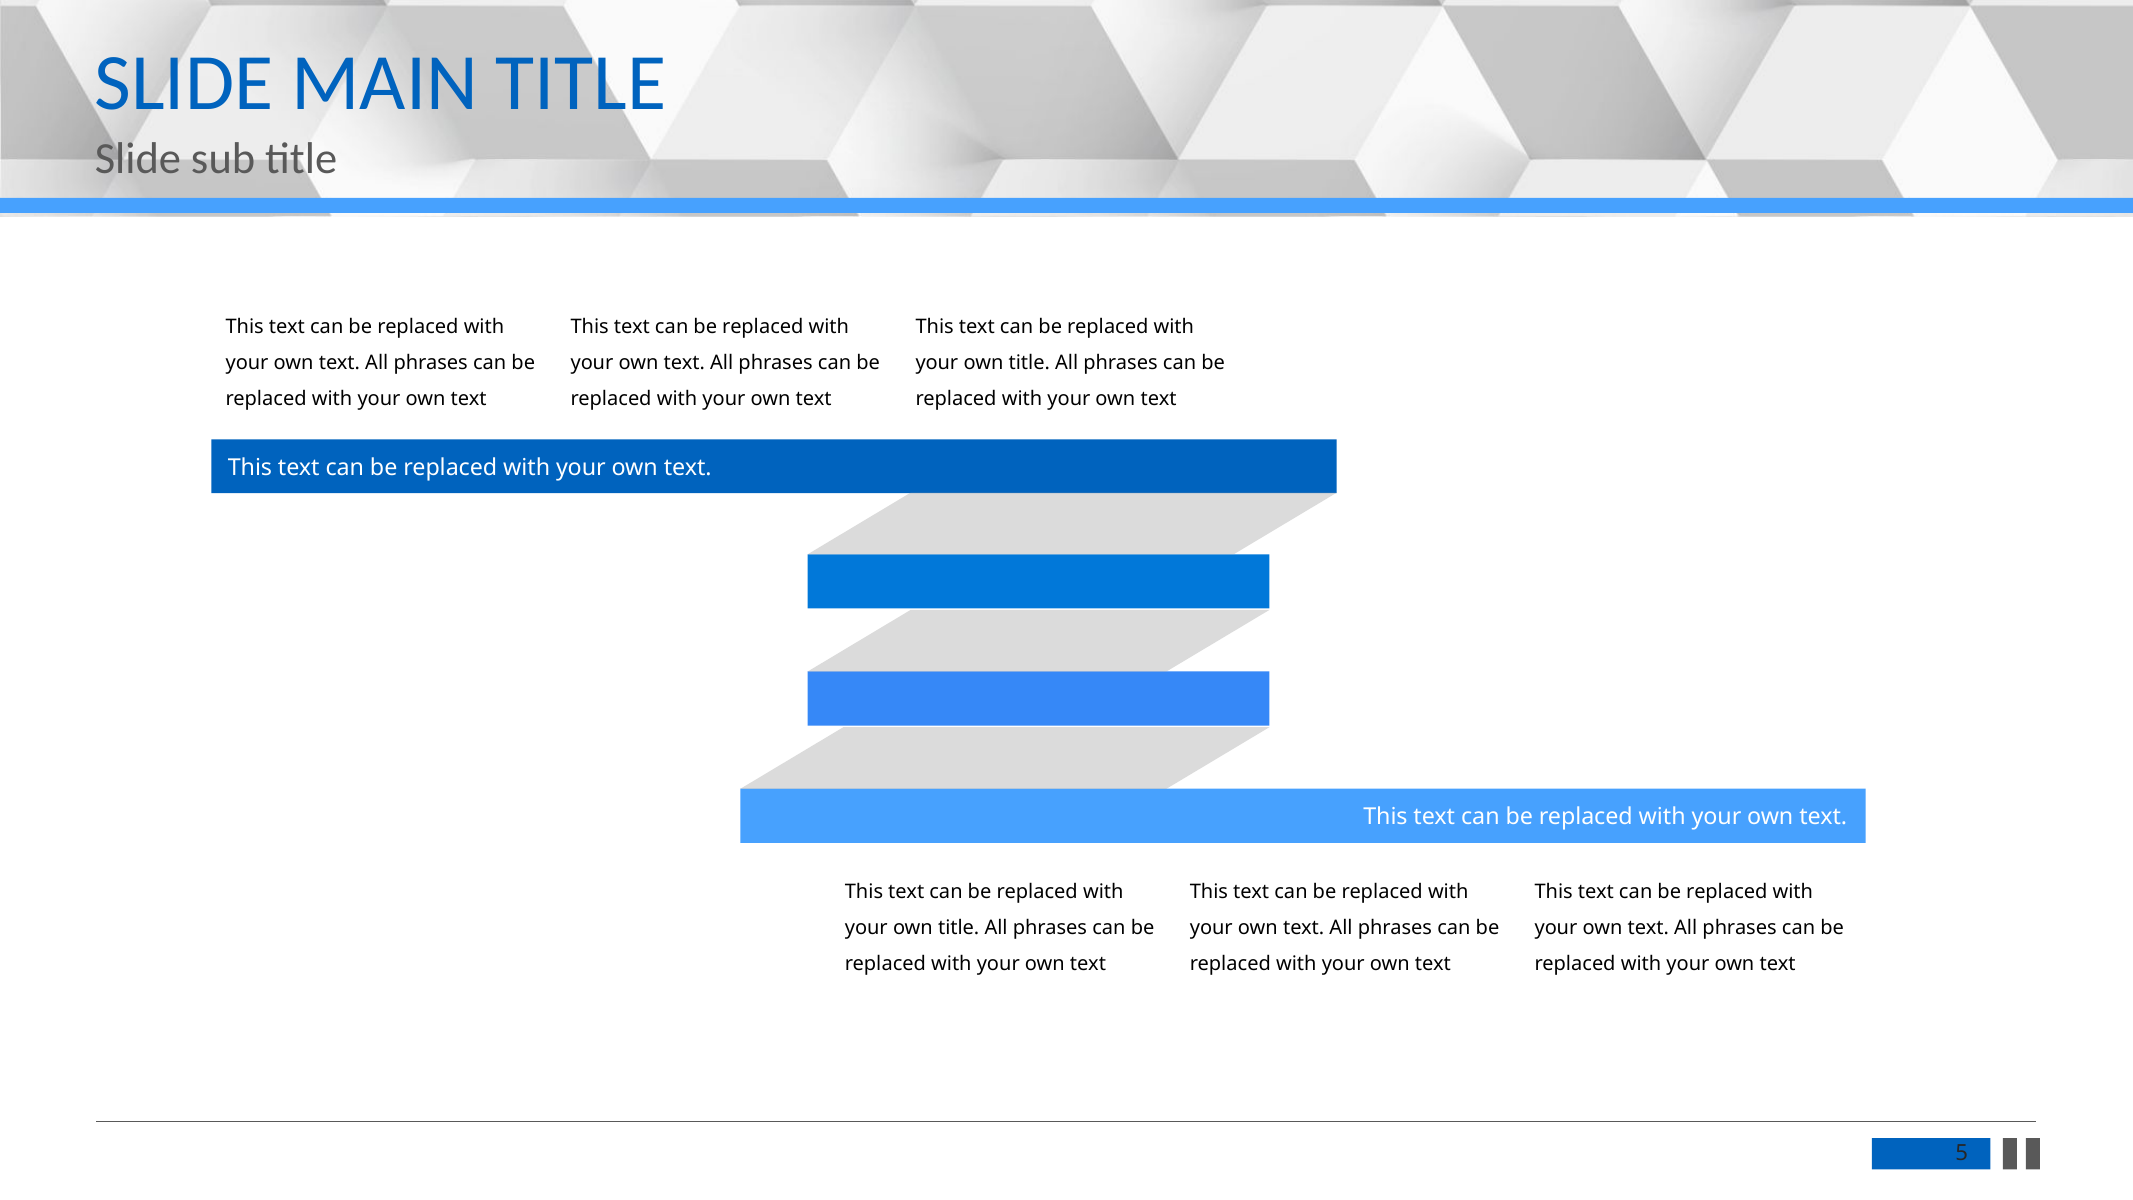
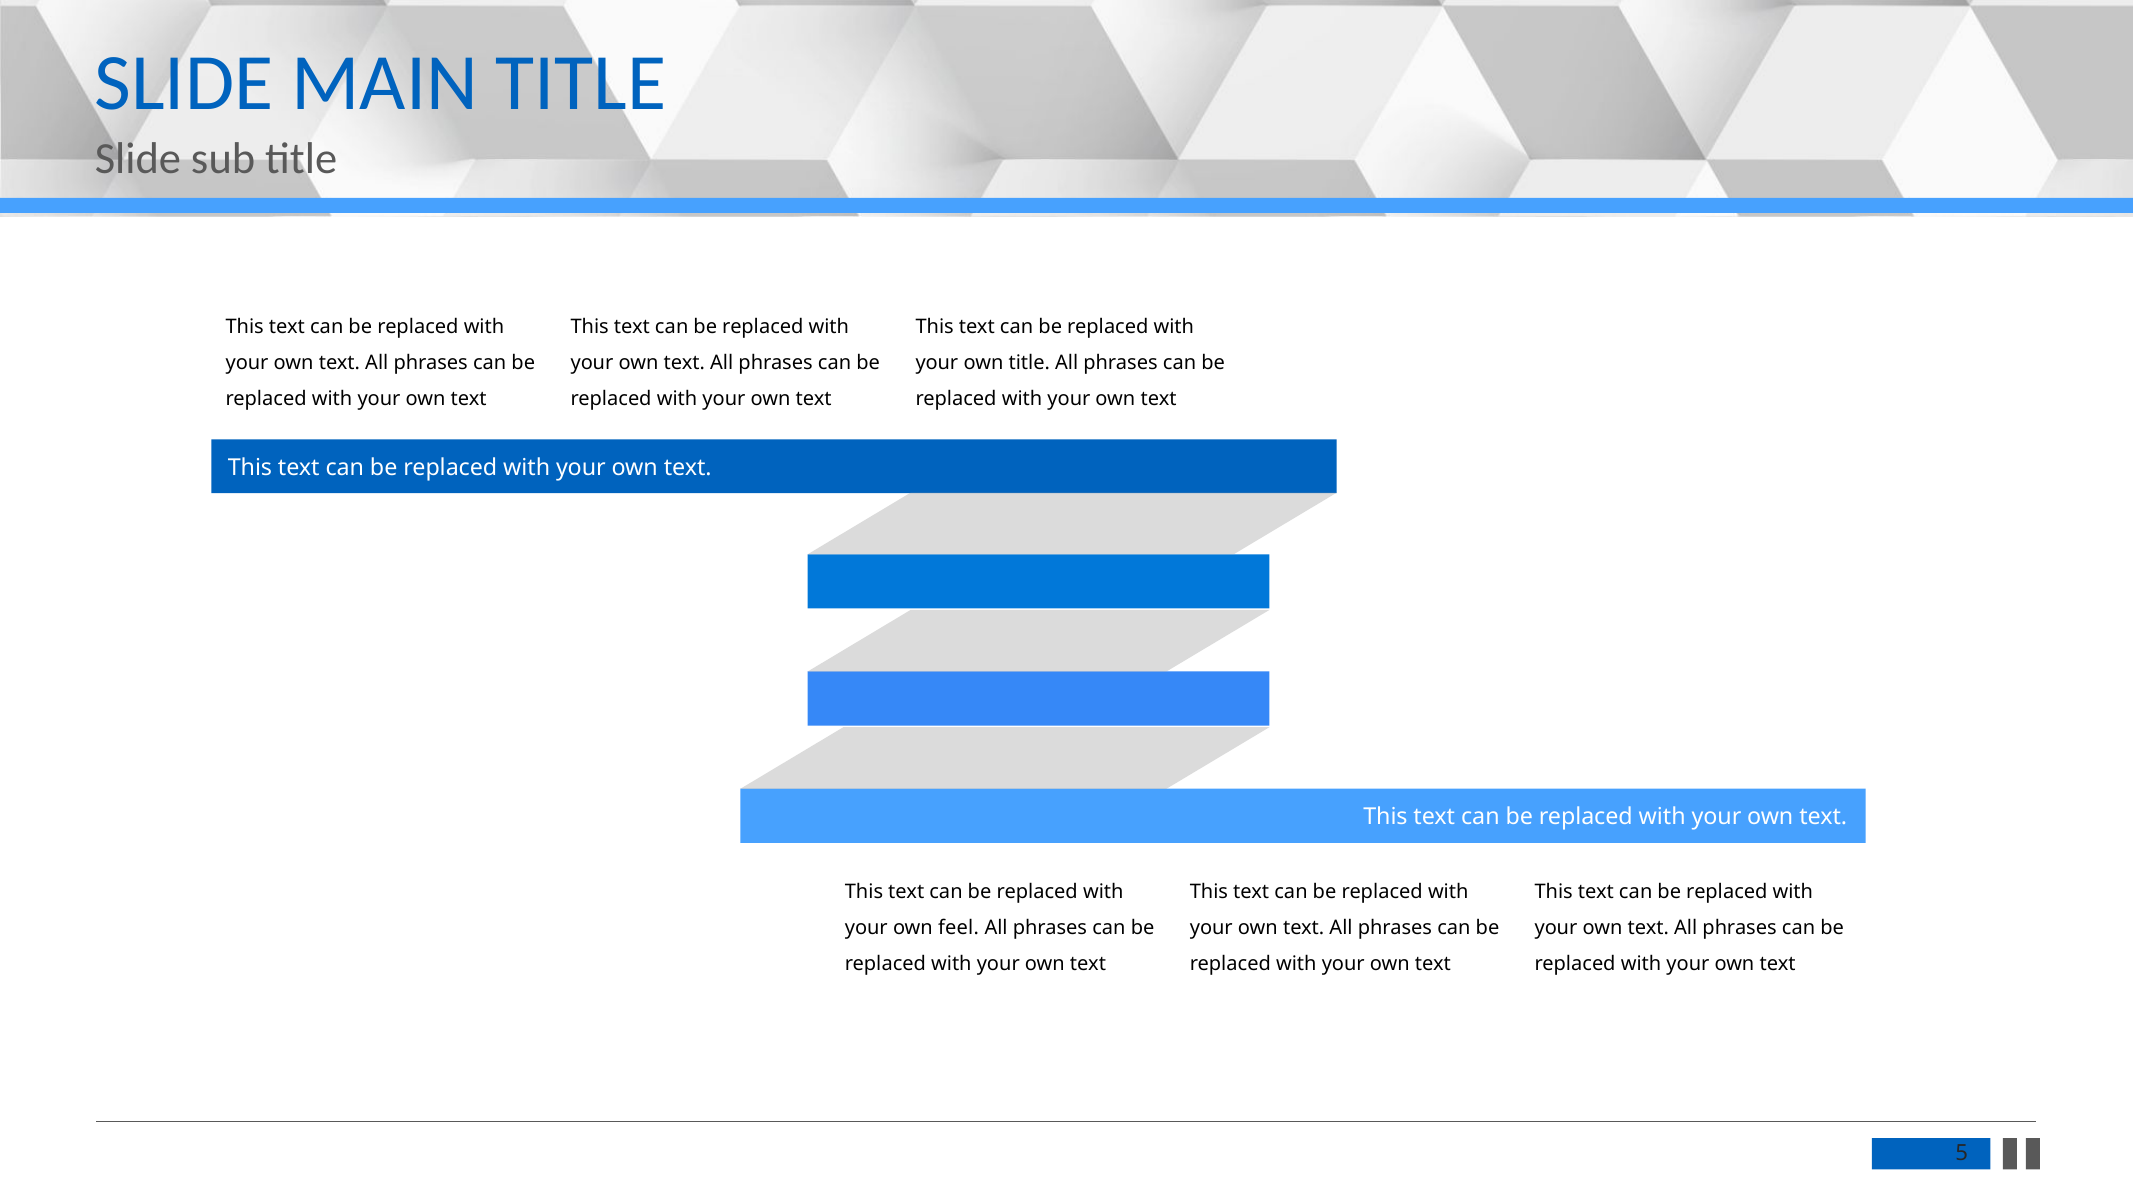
title: title -> feel (959, 927)
